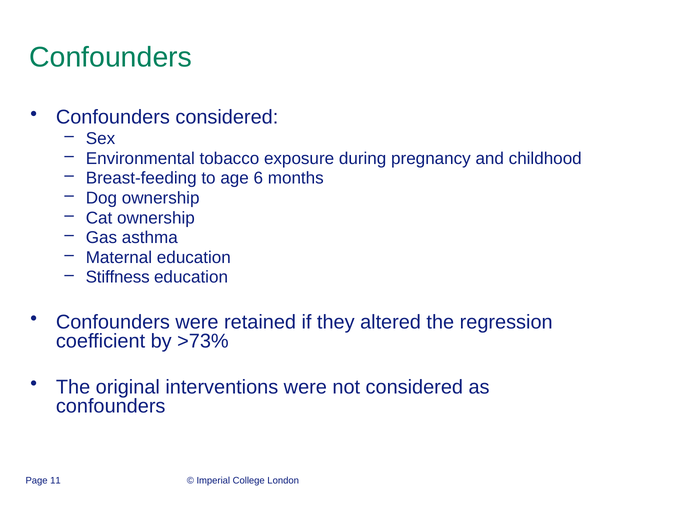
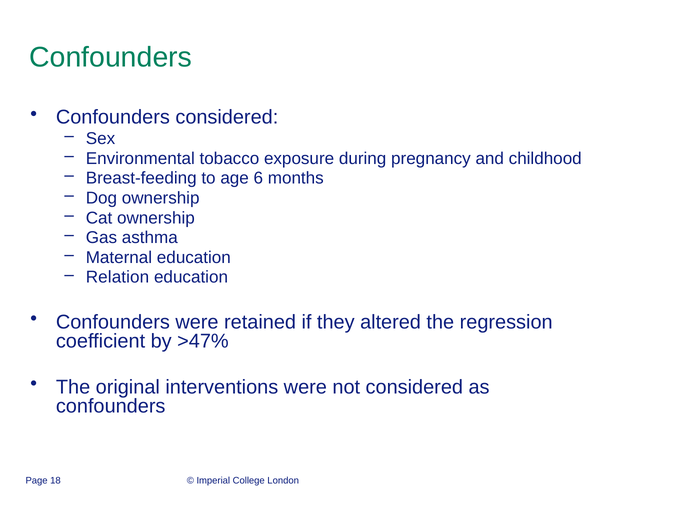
Stiffness: Stiffness -> Relation (118, 277)
>73%: >73% -> >47% (203, 341)
11: 11 -> 18 (55, 481)
